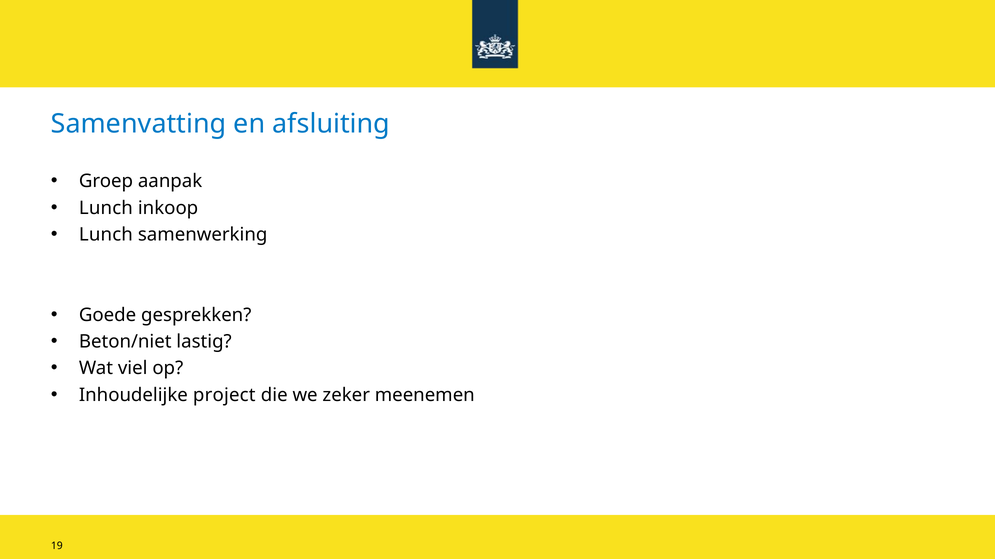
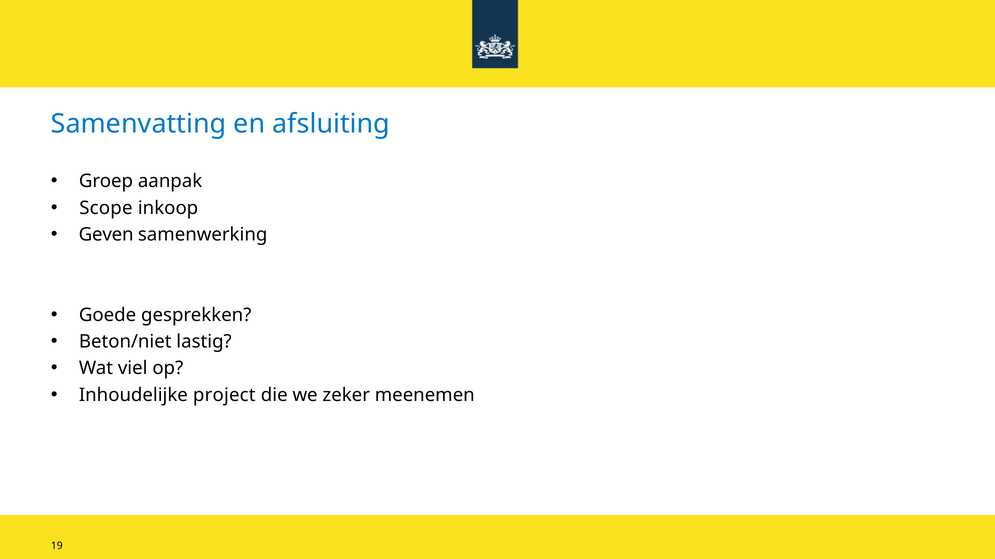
Lunch: Lunch -> Scope (106, 208)
Lunch: Lunch -> Geven (106, 235)
